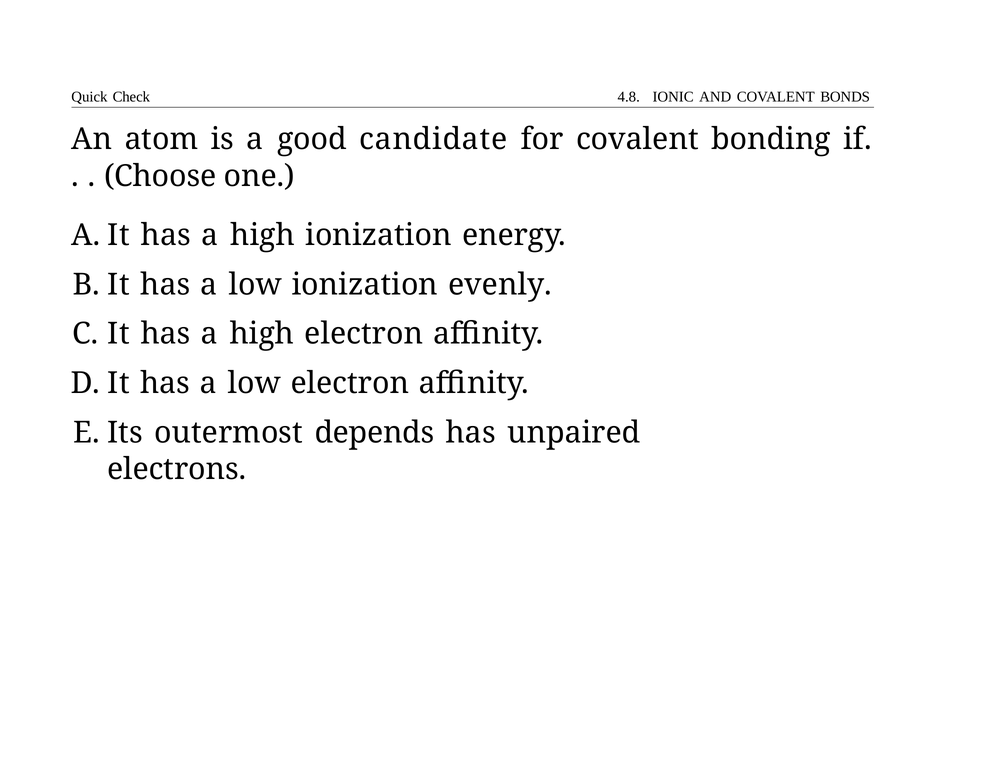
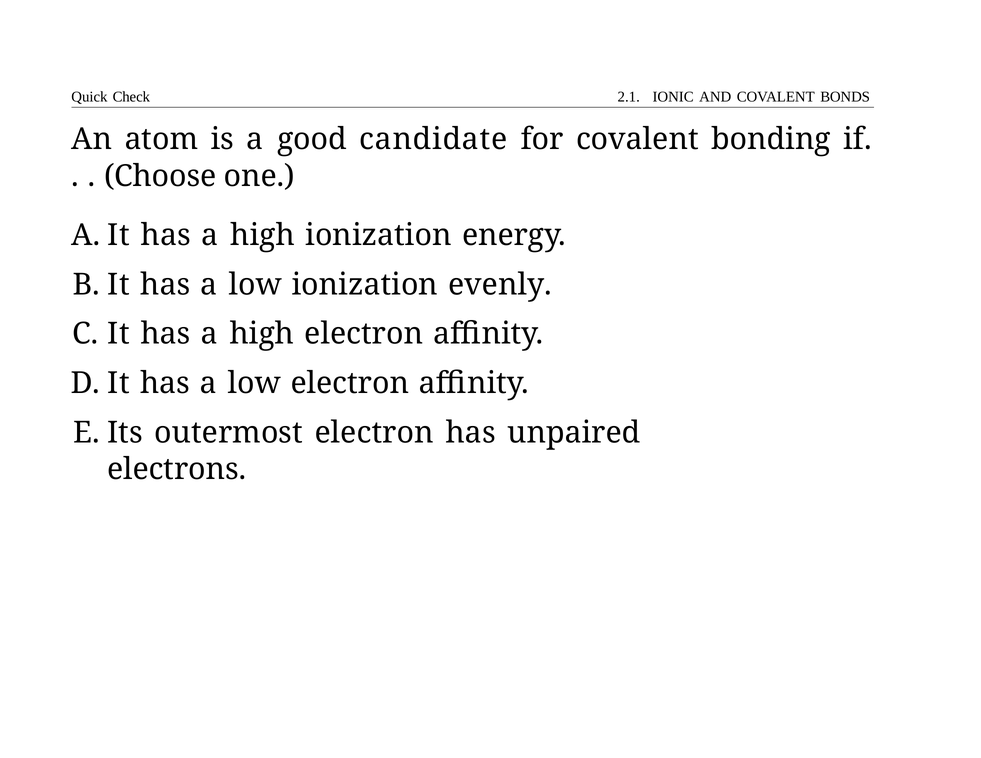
4.8: 4.8 -> 2.1 (629, 97)
outermost depends: depends -> electron (374, 433)
